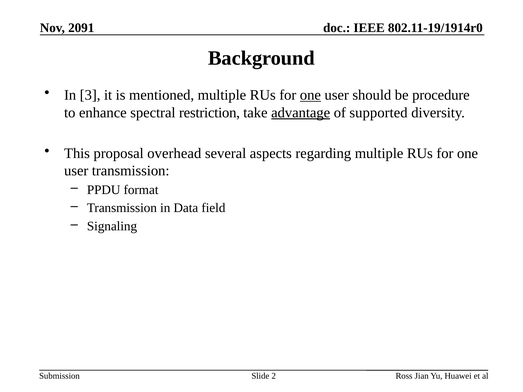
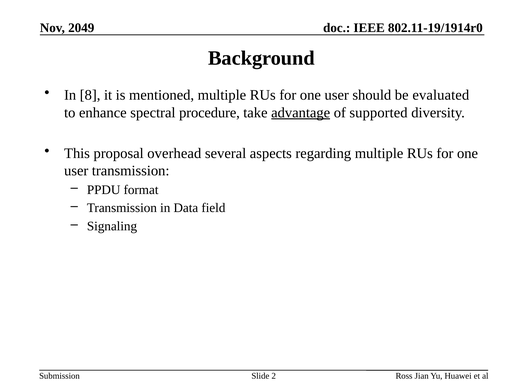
2091: 2091 -> 2049 (81, 28)
3: 3 -> 8 (90, 95)
one underline: present -> none (310, 95)
procedure: procedure -> evaluated (441, 95)
restriction: restriction -> procedure (209, 113)
